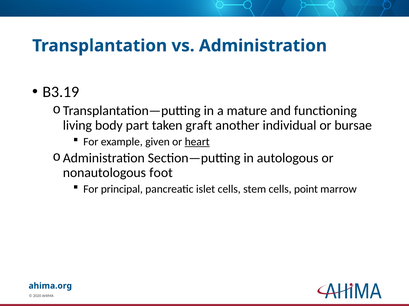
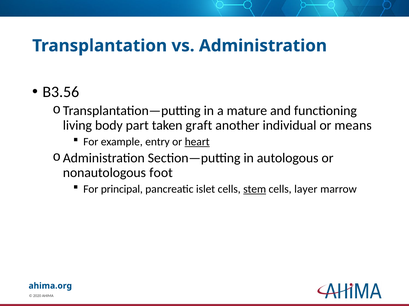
B3.19: B3.19 -> B3.56 (61, 92)
bursae: bursae -> means (353, 126)
given: given -> entry (157, 142)
stem underline: none -> present (255, 189)
point: point -> layer (306, 189)
